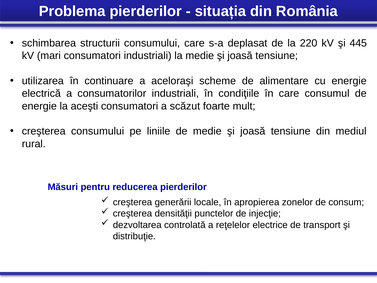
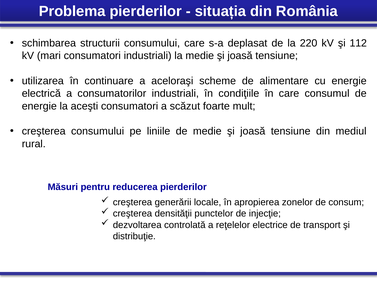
445: 445 -> 112 (358, 43)
